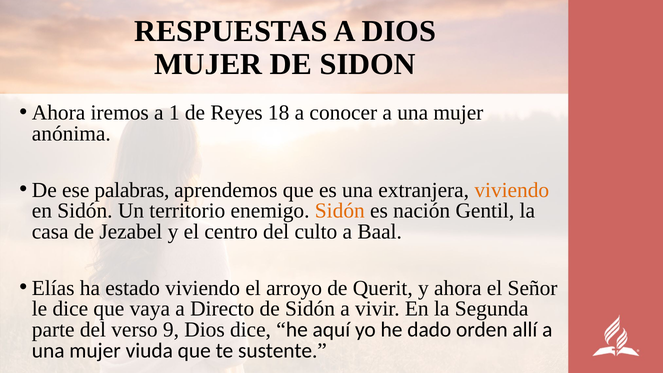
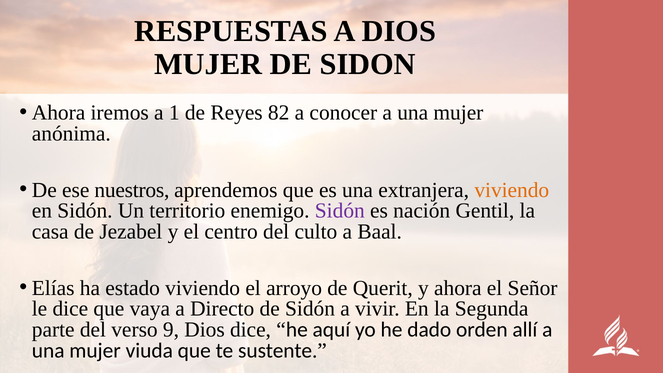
18: 18 -> 82 (279, 113)
palabras: palabras -> nuestros (132, 190)
Sidón colour: orange -> purple (340, 211)
